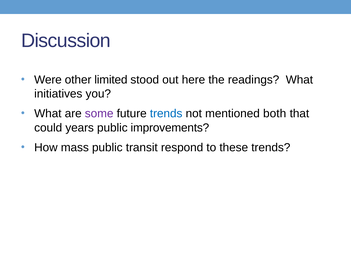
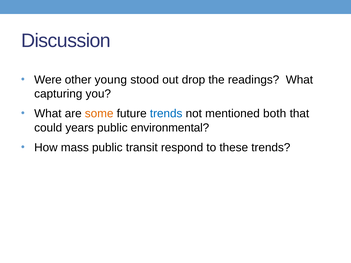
limited: limited -> young (111, 80)
here: here -> drop (193, 80)
initiatives: initiatives -> capturing (58, 94)
some colour: purple -> orange (99, 114)
improvements: improvements -> environmental (170, 128)
